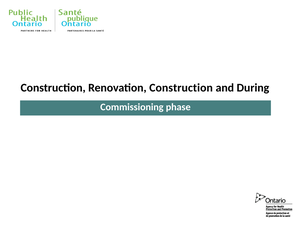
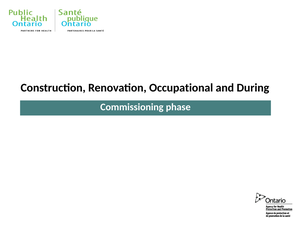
Renovation Construction: Construction -> Occupational (181, 88)
